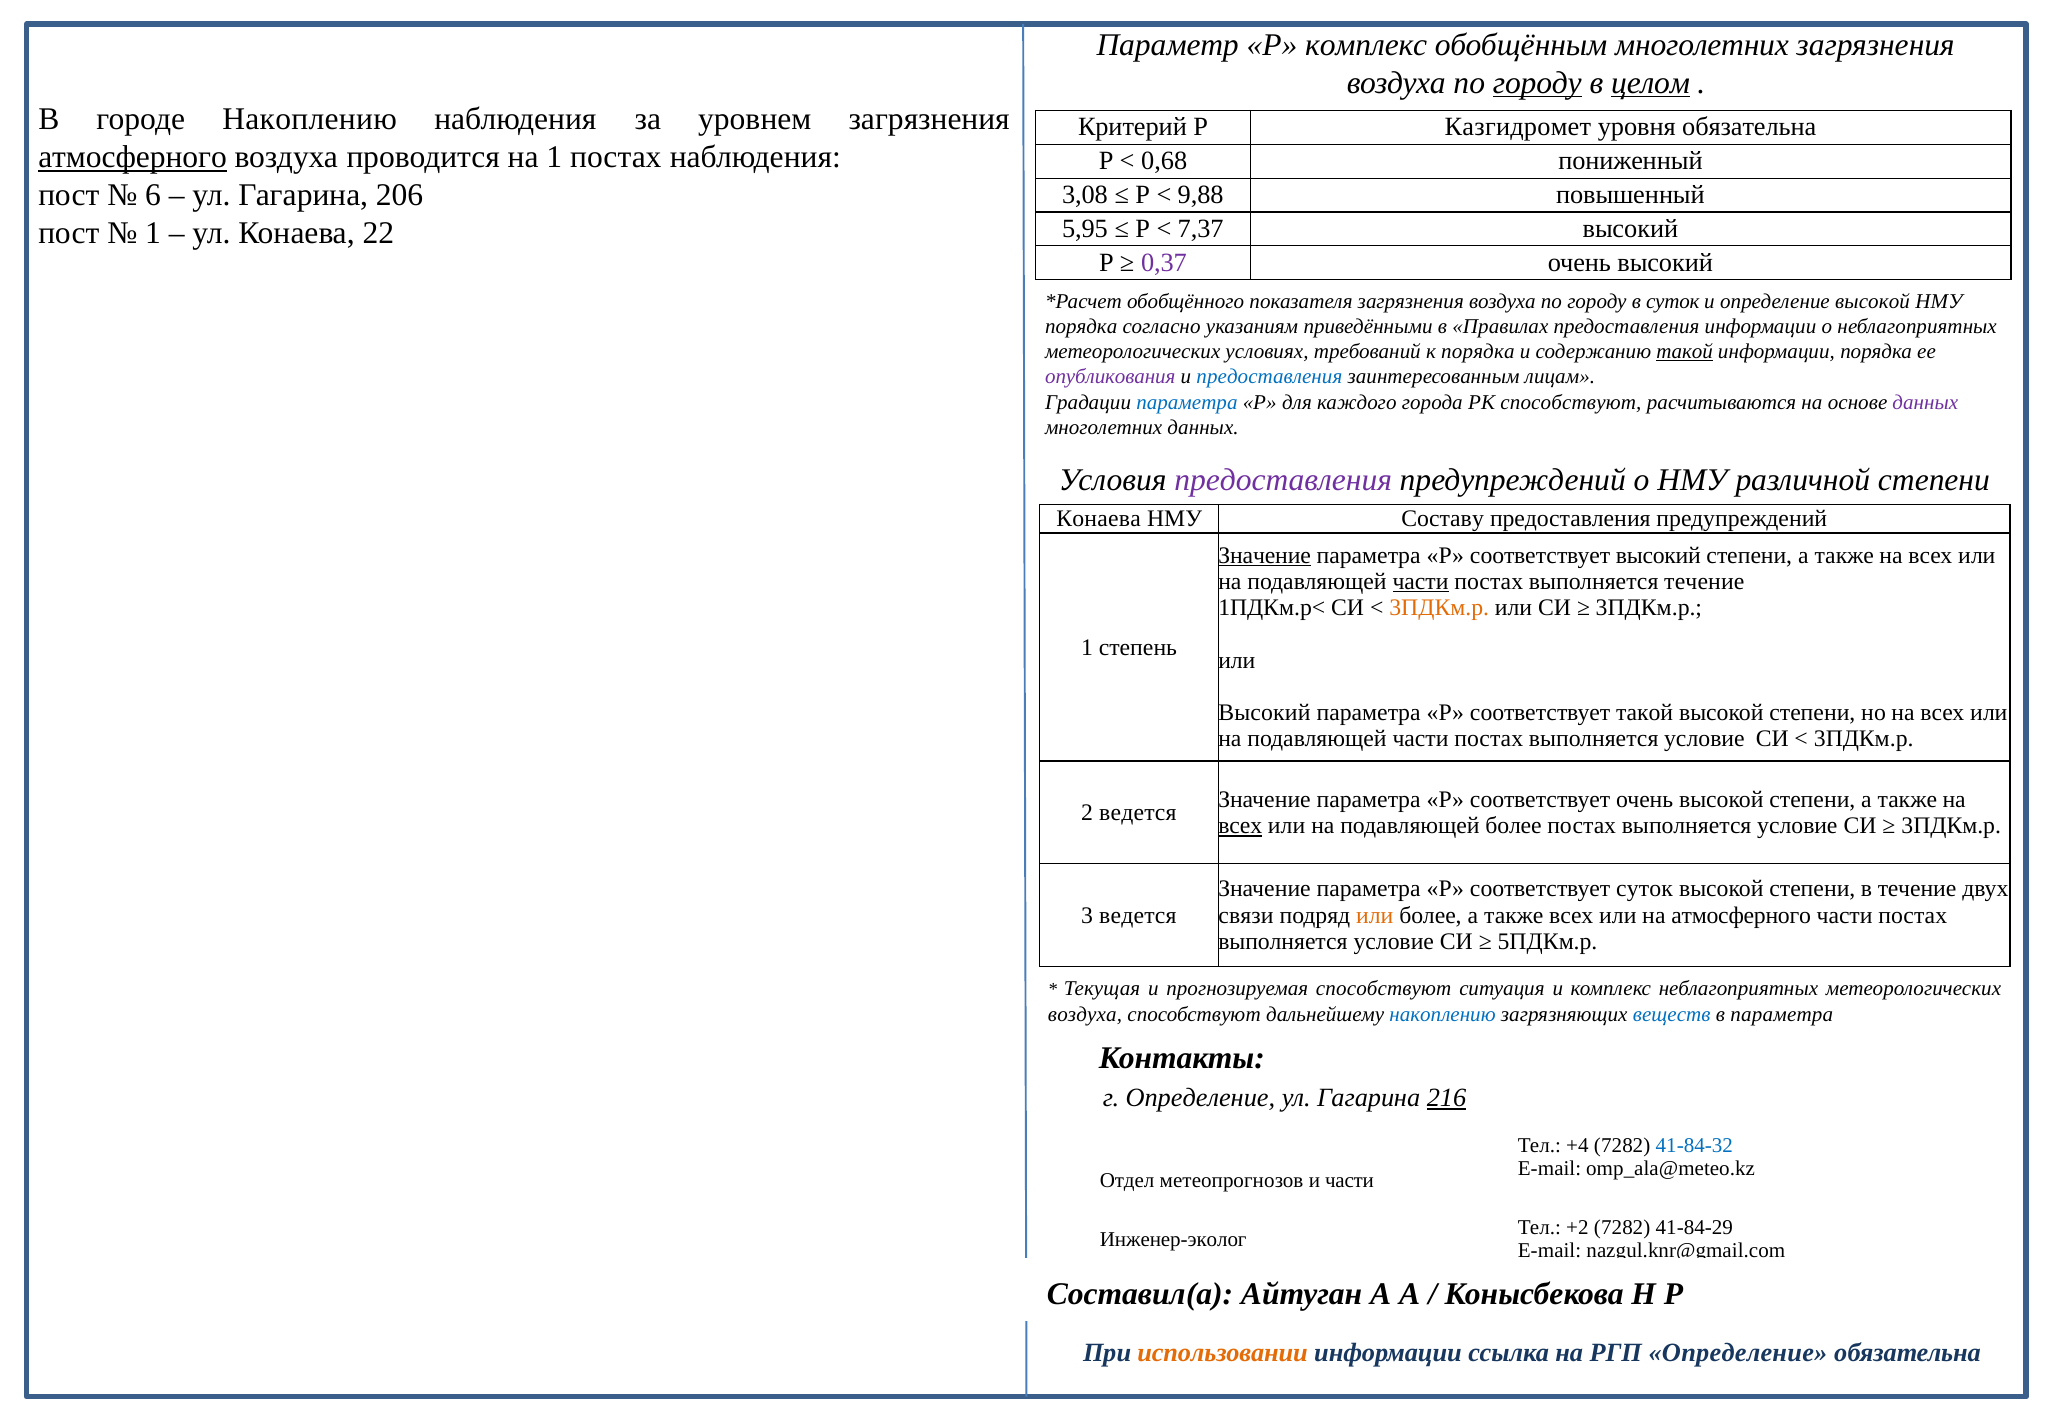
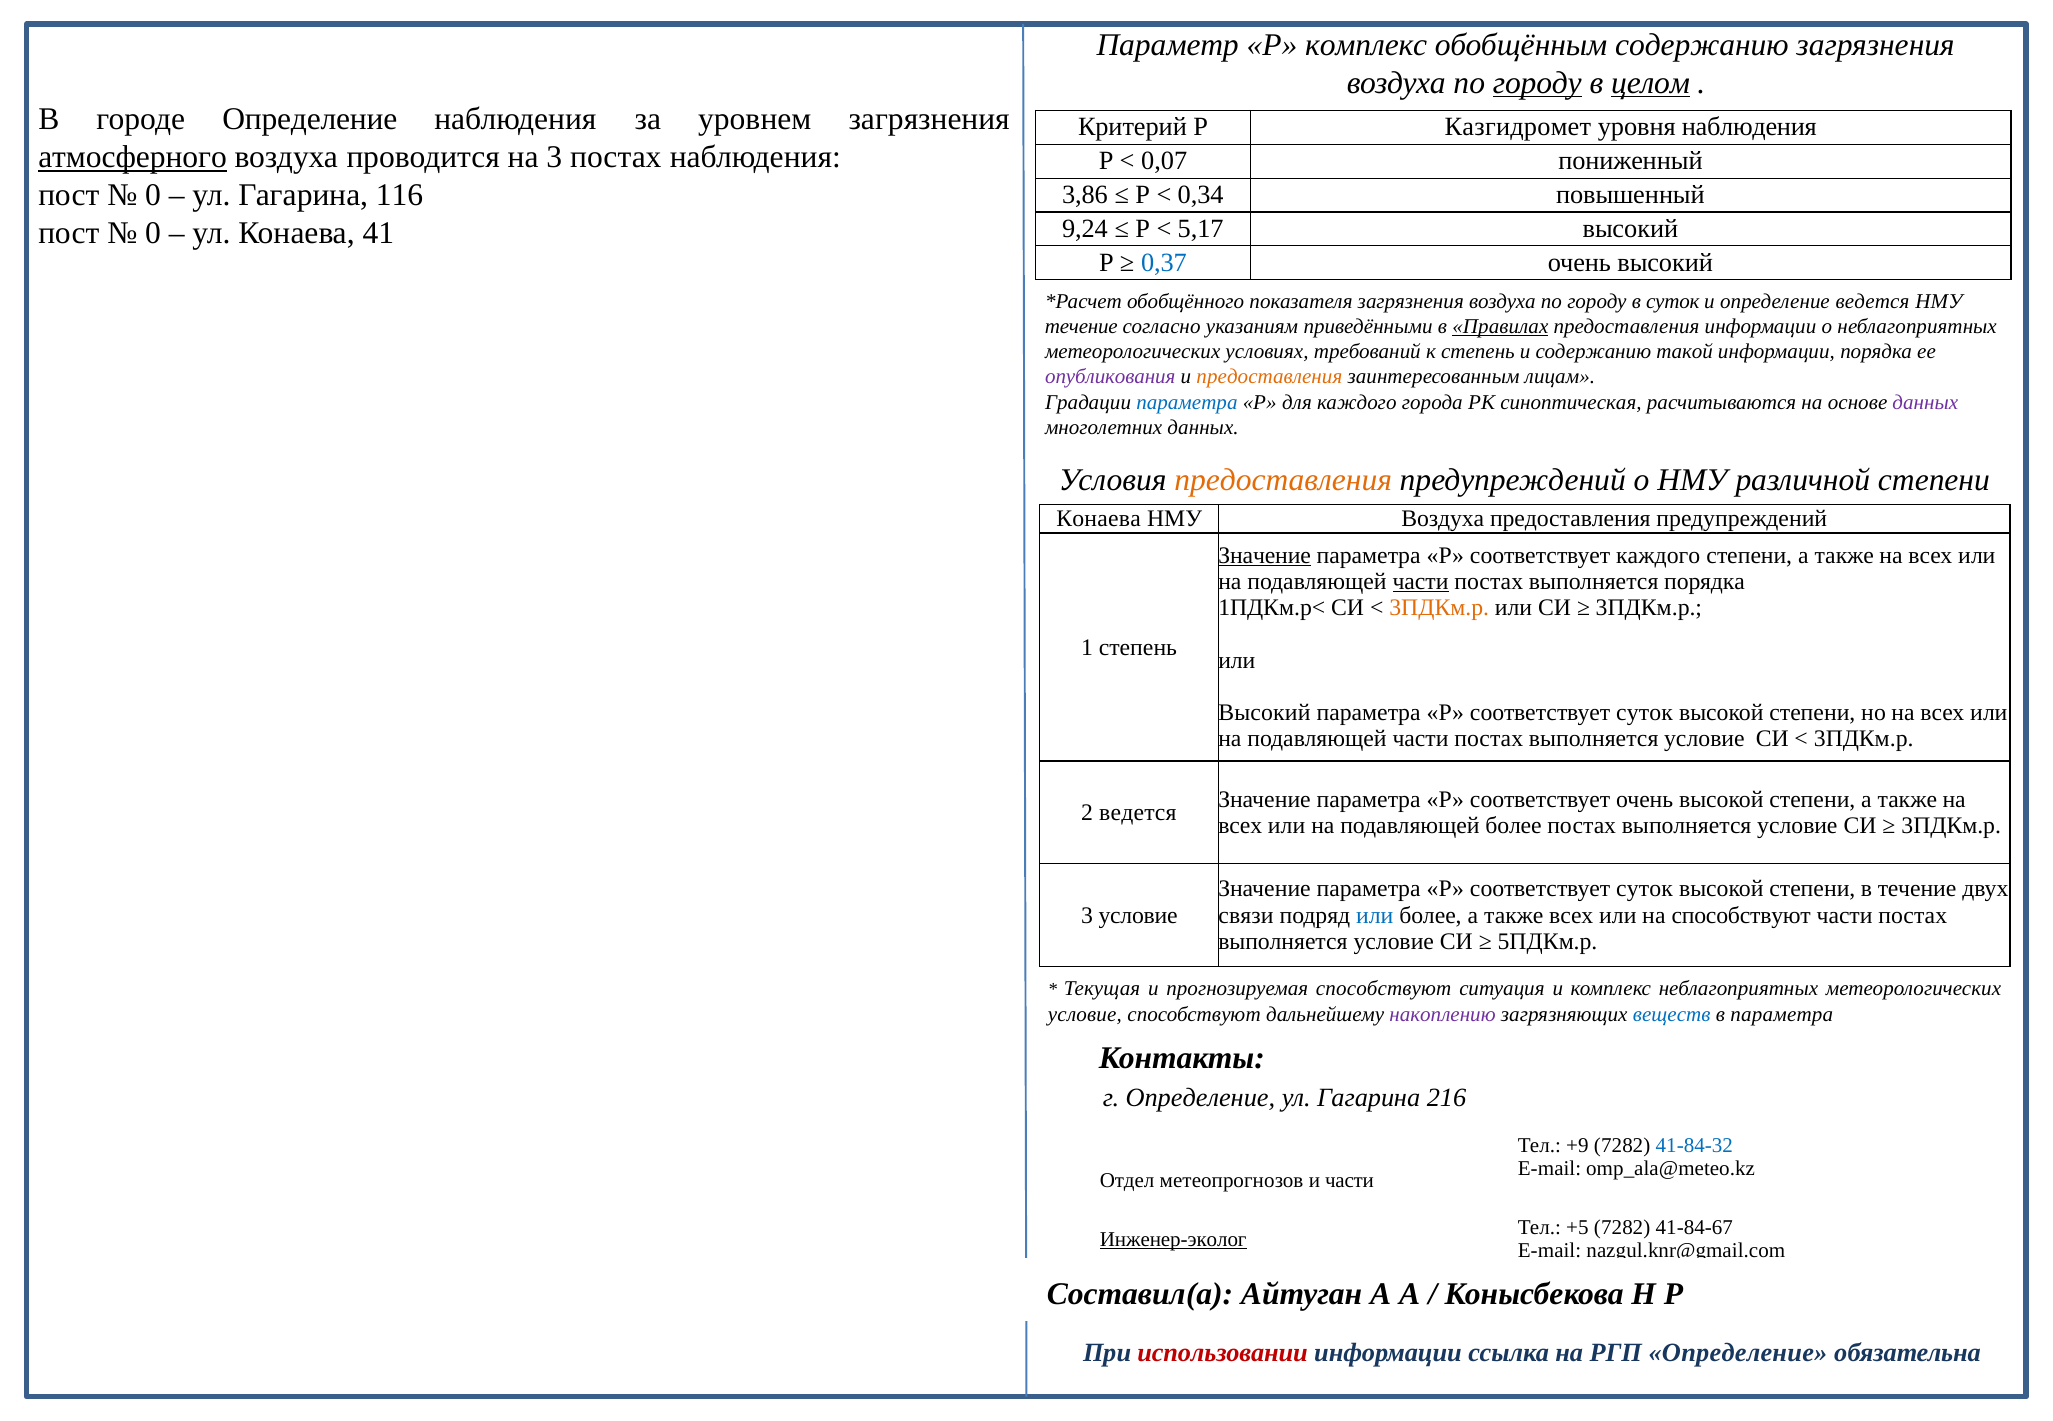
обобщённым многолетних: многолетних -> содержанию (1702, 45)
городе Накоплению: Накоплению -> Определение (310, 119)
уровня обязательна: обязательна -> наблюдения (1749, 127)
на 1: 1 -> 3 (554, 157)
0,68: 0,68 -> 0,07 (1164, 161)
6: 6 -> 0 (153, 195)
206: 206 -> 116 (400, 195)
3,08: 3,08 -> 3,86 (1085, 195)
9,88: 9,88 -> 0,34 (1201, 195)
5,95: 5,95 -> 9,24 (1085, 229)
7,37: 7,37 -> 5,17 (1201, 229)
1: 1 -> 0 (153, 233)
22: 22 -> 41 (378, 233)
0,37 colour: purple -> blue (1164, 263)
определение высокой: высокой -> ведется (1873, 301)
порядка: порядка -> течение (1081, 327)
Правилах underline: none -> present (1500, 327)
к порядка: порядка -> степень (1478, 352)
такой underline: present -> none (1685, 352)
предоставления colour: blue -> orange (1269, 377)
РК способствуют: способствуют -> синоптическая (1571, 402)
предоставления colour: purple -> orange (1283, 481)
НМУ Составу: Составу -> Воздуха (1443, 519)
соответствует высокий: высокий -> каждого (1658, 555)
выполняется течение: течение -> порядка (1705, 582)
такой: такой -> суток (1645, 713)
всех underline: present -> none (1240, 826)
3 ведется: ведется -> условие (1138, 915)
или colour: orange -> blue (1375, 915)
на атмосферного: атмосферного -> способствуют (1741, 915)
воздуха: воздуха -> условие (1085, 1014)
накоплению colour: blue -> purple (1443, 1014)
216 underline: present -> none (1446, 1098)
+4: +4 -> +9 (1577, 1146)
+2: +2 -> +5 (1577, 1228)
41-84-29: 41-84-29 -> 41-84-67 (1694, 1228)
Инженер-эколог underline: none -> present (1173, 1240)
использовании colour: orange -> red (1223, 1353)
